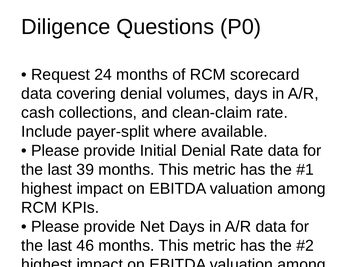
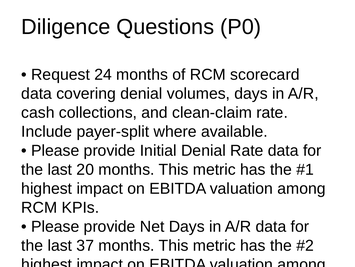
39: 39 -> 20 (85, 169)
46: 46 -> 37 (85, 245)
